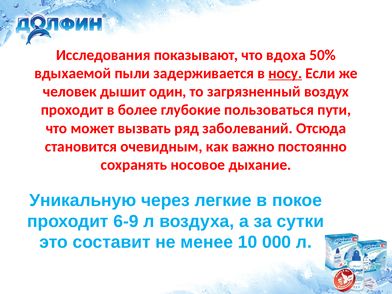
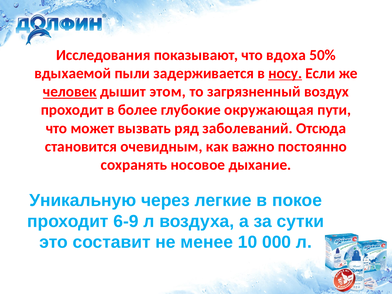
человек underline: none -> present (70, 92)
один: один -> этом (168, 92)
пользоваться: пользоваться -> окружающая (269, 110)
